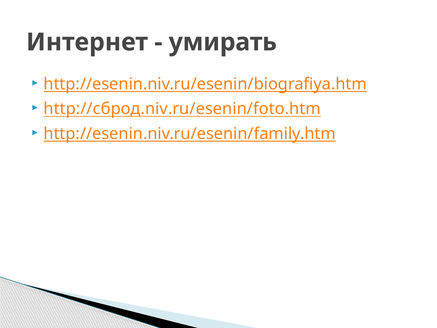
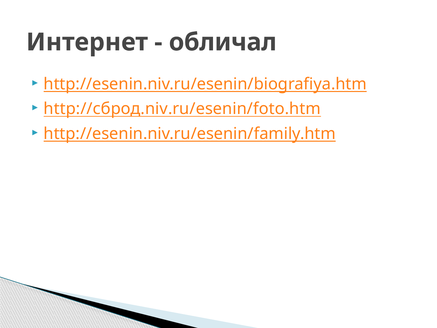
умирать: умирать -> обличал (223, 42)
